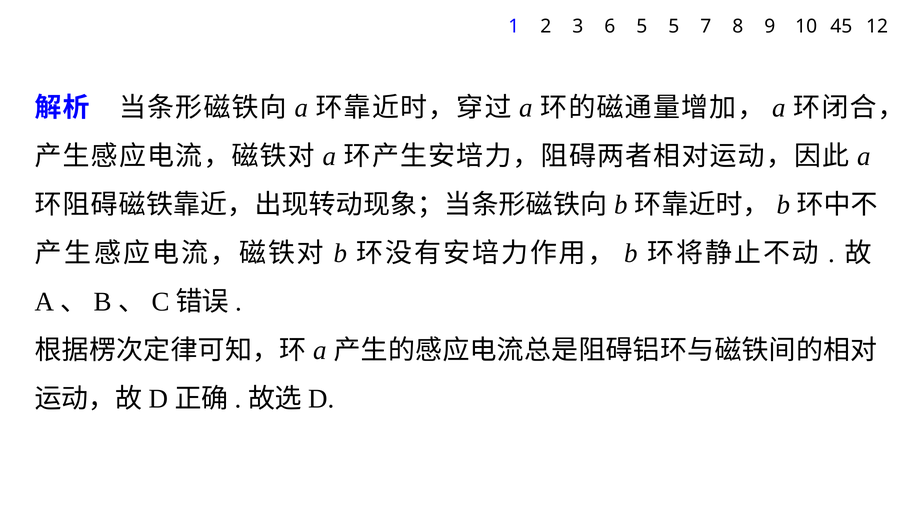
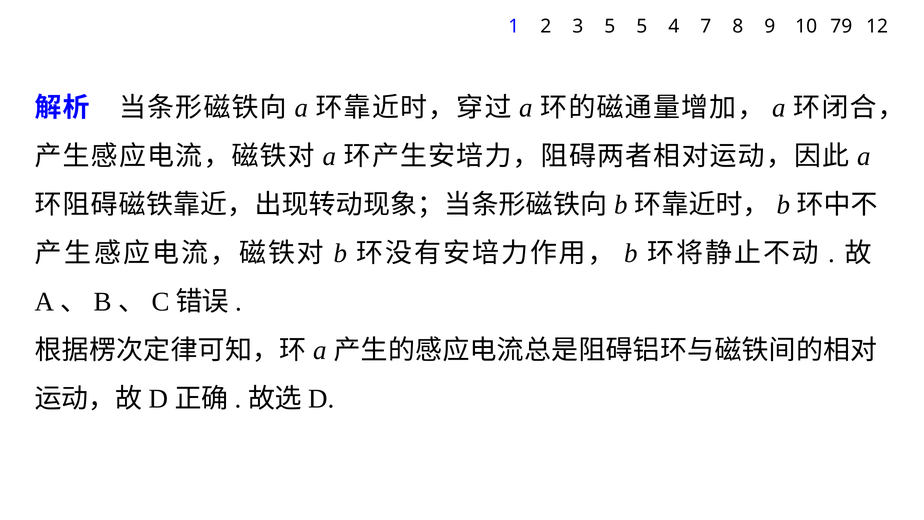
3 6: 6 -> 5 (610, 27)
5 5: 5 -> 4 (674, 27)
45: 45 -> 79 (841, 27)
